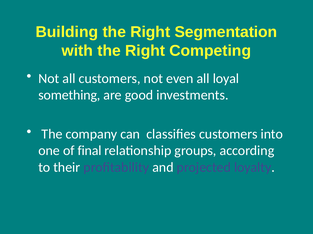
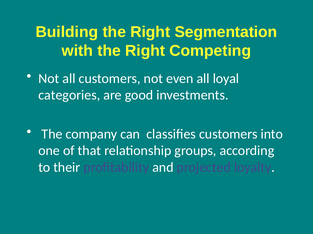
something: something -> categories (69, 95)
final: final -> that (89, 151)
